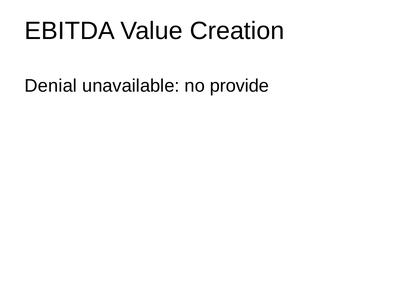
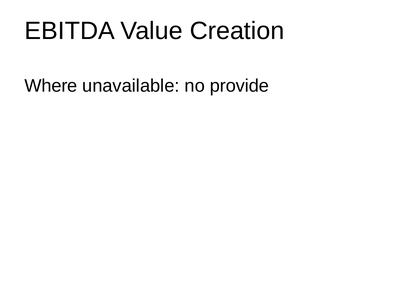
Denial: Denial -> Where (51, 86)
